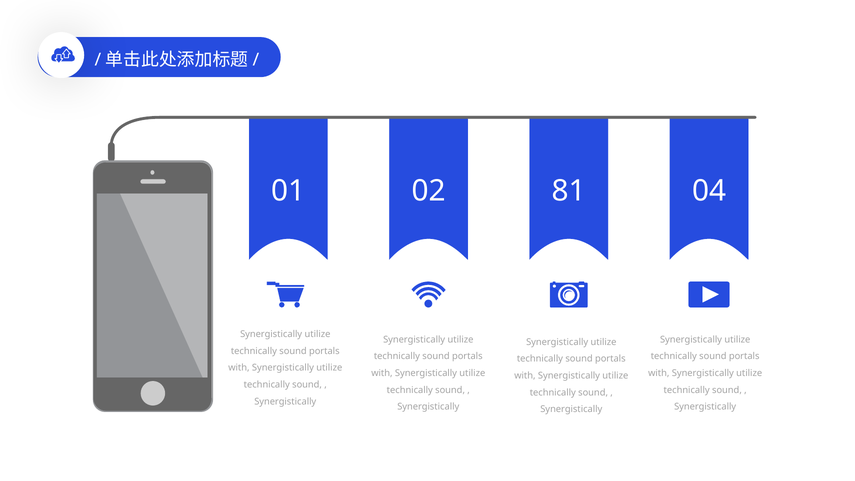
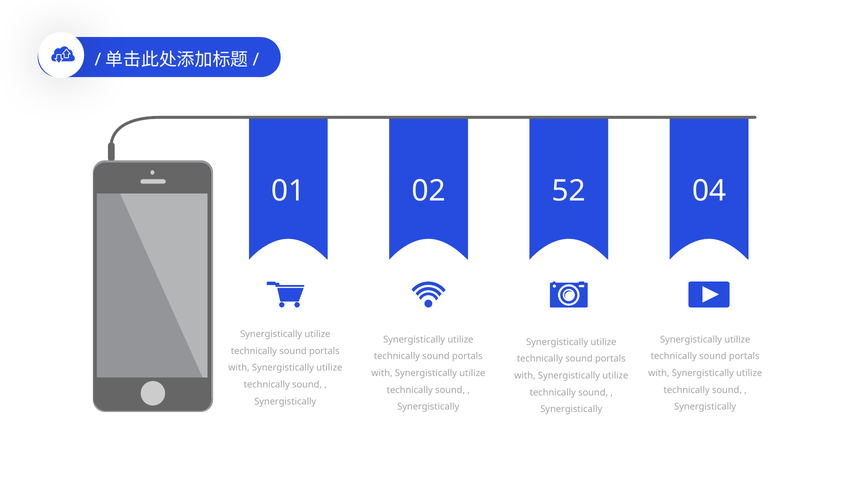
81: 81 -> 52 (569, 191)
